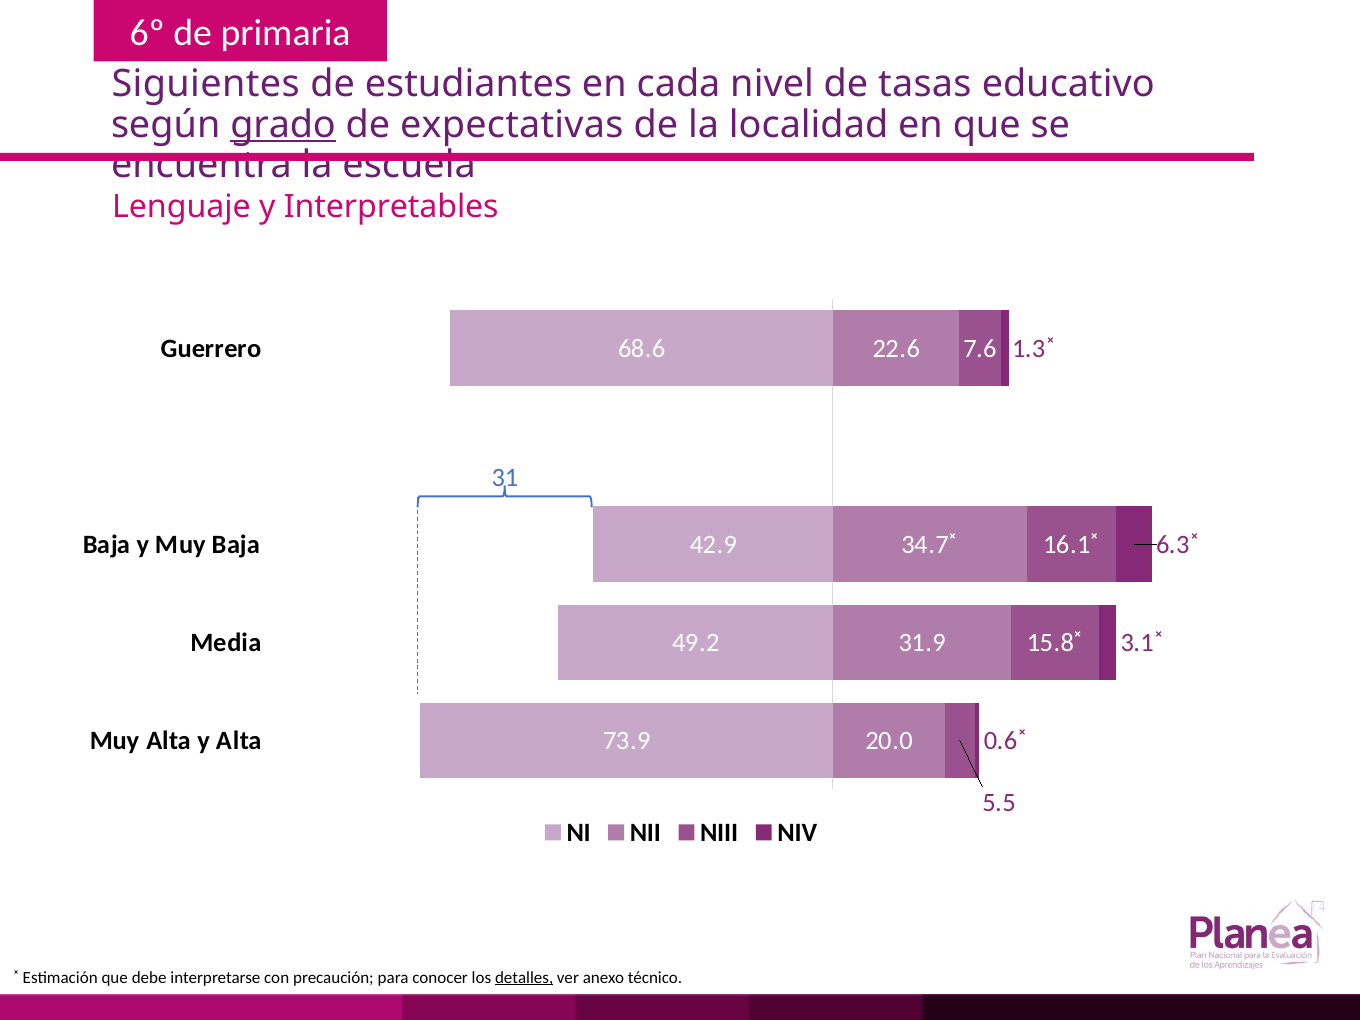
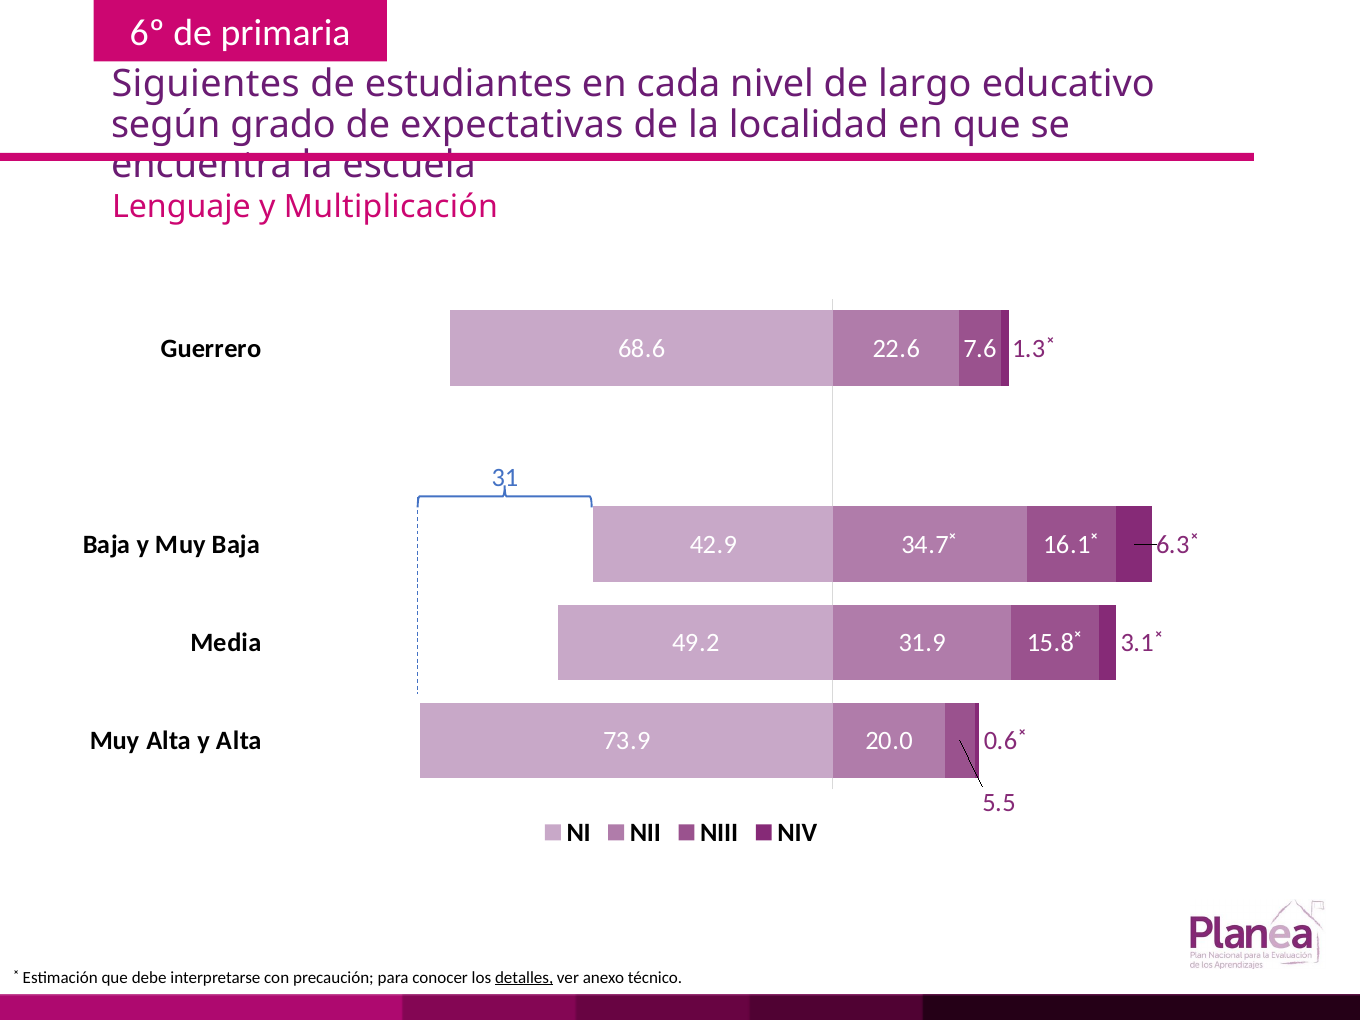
tasas: tasas -> largo (925, 84)
grado underline: present -> none (283, 125)
Interpretables: Interpretables -> Multiplicación (391, 207)
